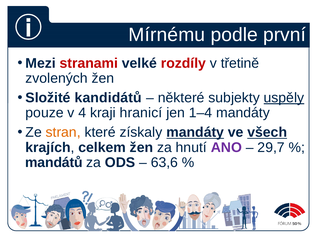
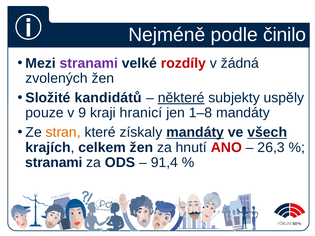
Mírnému: Mírnému -> Nejméně (167, 35)
první: první -> činilo (285, 35)
stranami colour: red -> purple (89, 63)
třetině: třetině -> žádná (240, 63)
některé underline: none -> present (181, 98)
uspěly underline: present -> none (284, 98)
4: 4 -> 9 (82, 113)
1–4: 1–4 -> 1–8 (201, 113)
ANO colour: purple -> red (226, 148)
29,7: 29,7 -> 26,3 (271, 148)
mandátů: mandátů -> stranami (54, 163)
63,6: 63,6 -> 91,4 (164, 163)
